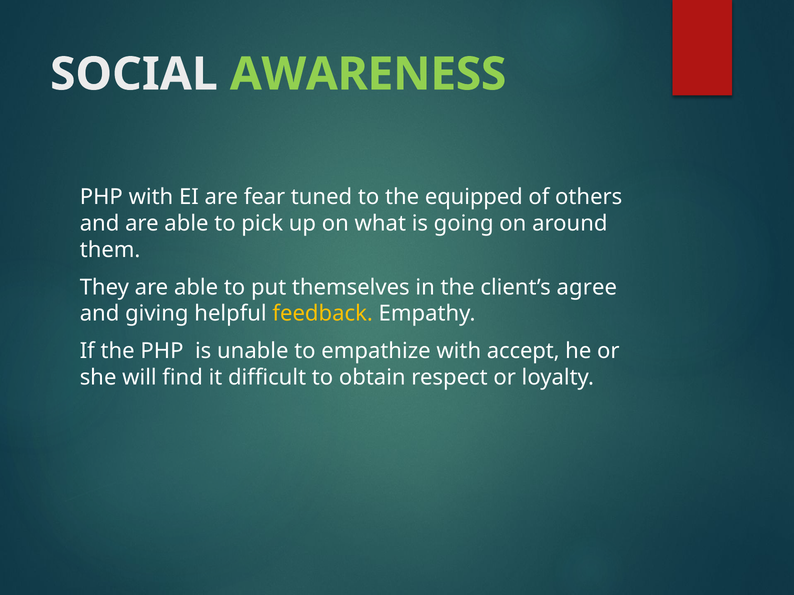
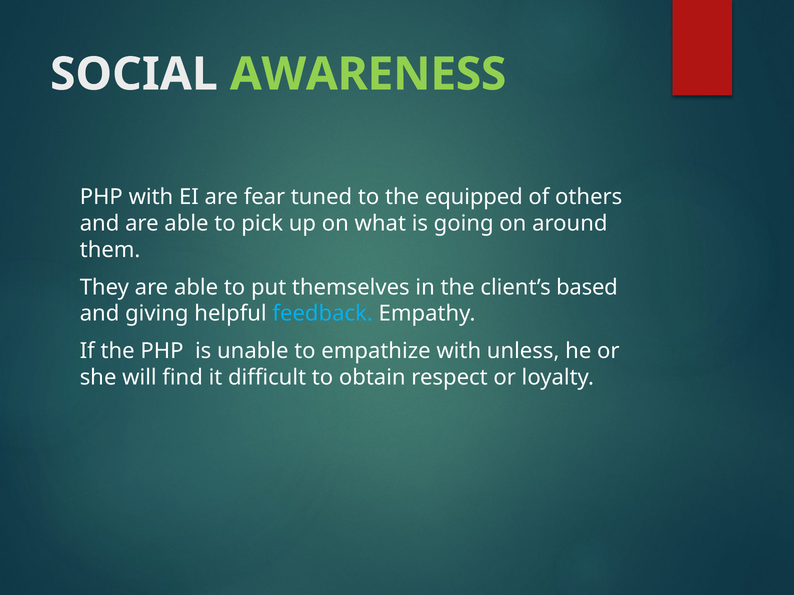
agree: agree -> based (587, 287)
feedback colour: yellow -> light blue (323, 314)
accept: accept -> unless (523, 351)
